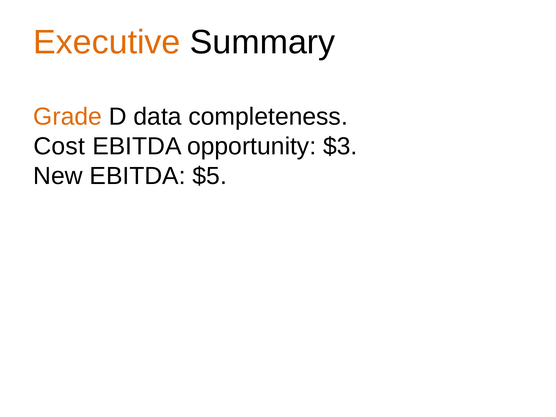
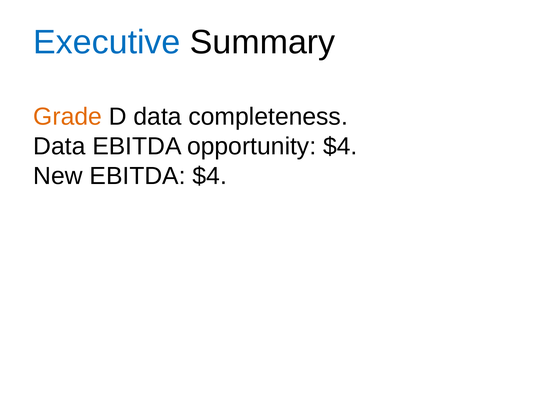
Executive colour: orange -> blue (107, 42)
Cost: Cost -> Data (59, 146)
opportunity $3: $3 -> $4 (340, 146)
EBITDA $5: $5 -> $4 (210, 176)
